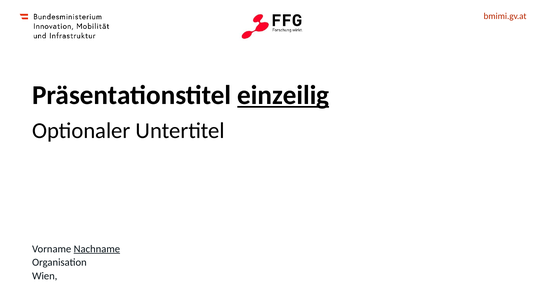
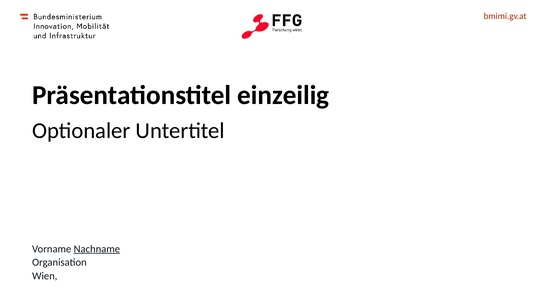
einzeilig underline: present -> none (283, 95)
